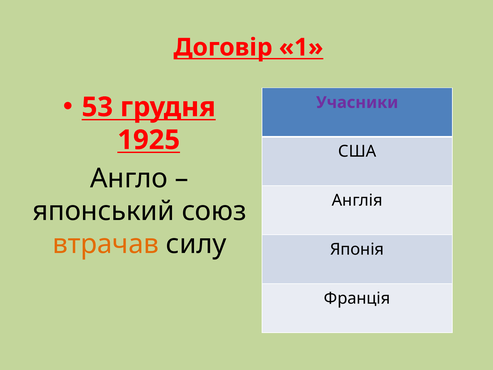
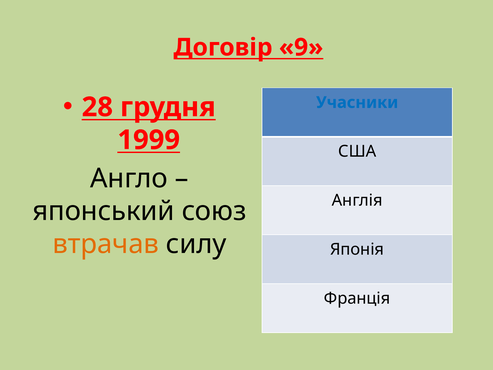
1: 1 -> 9 (301, 47)
53: 53 -> 28 (97, 107)
Учасники colour: purple -> blue (357, 102)
1925: 1925 -> 1999 (149, 140)
